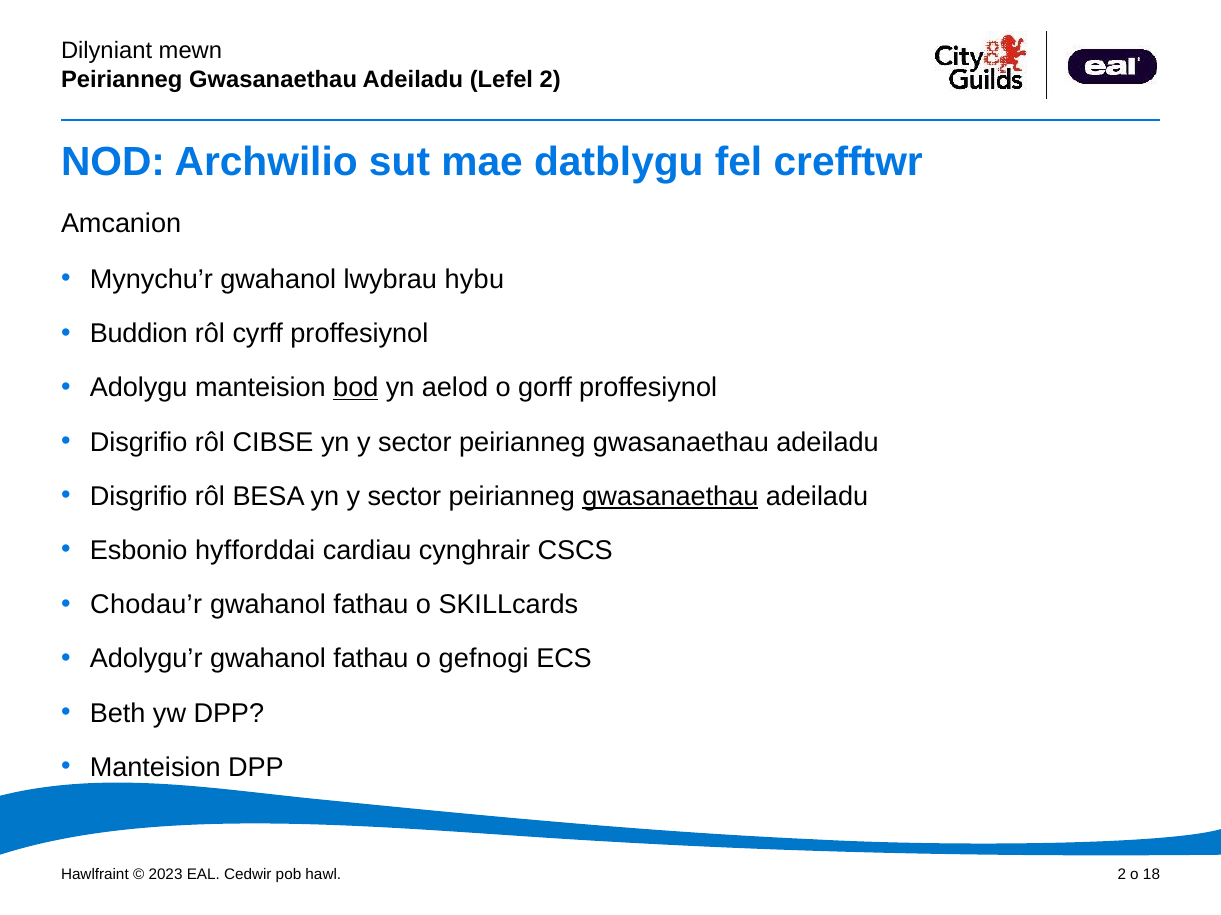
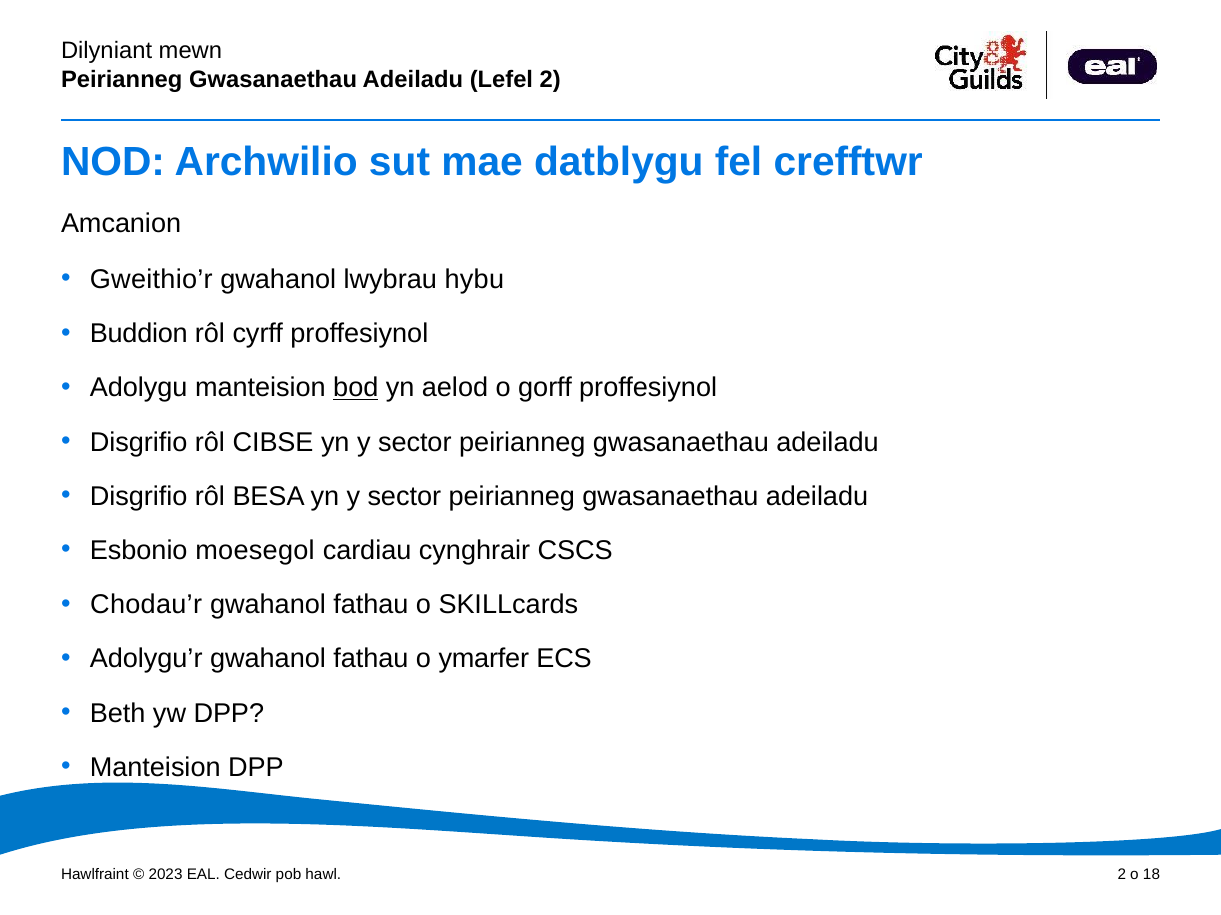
Mynychu’r: Mynychu’r -> Gweithio’r (151, 280)
gwasanaethau underline: present -> none (670, 497)
hyfforddai: hyfforddai -> moesegol (255, 551)
gefnogi: gefnogi -> ymarfer (484, 660)
